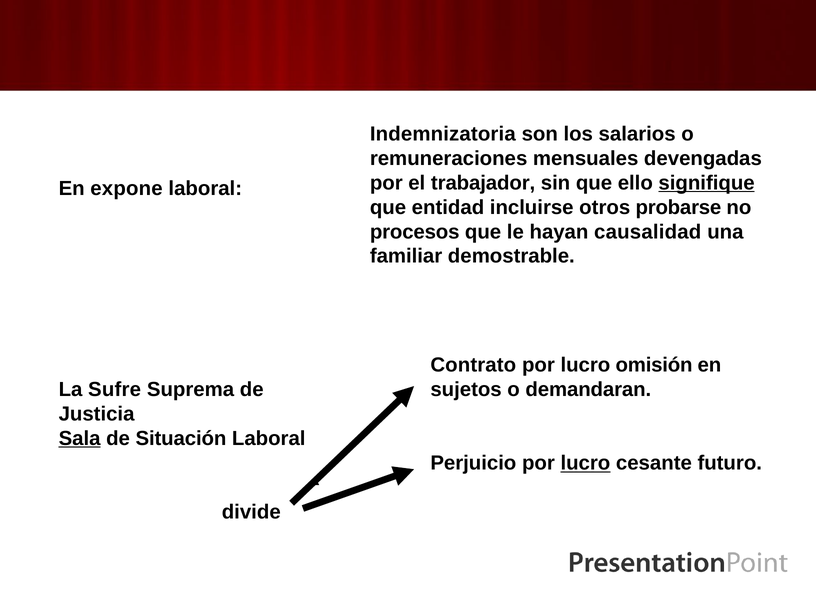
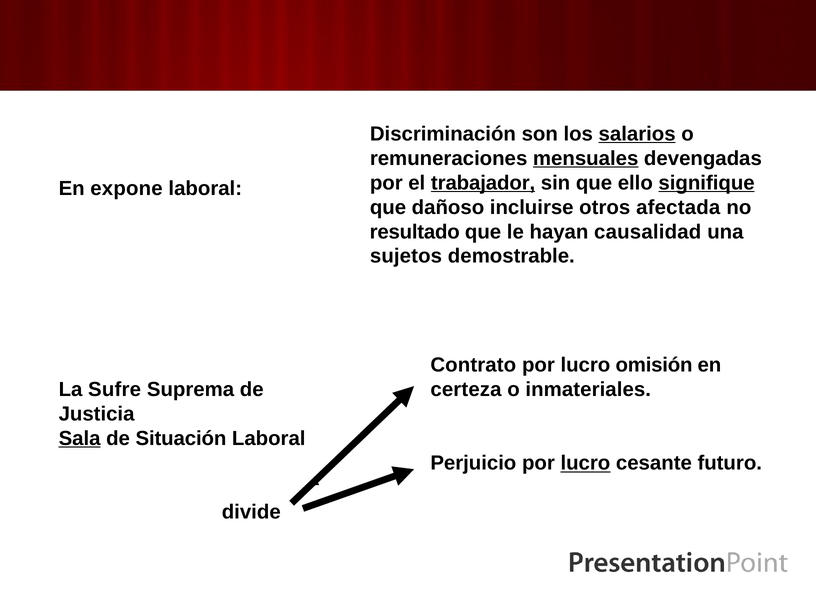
Indemnizatoria: Indemnizatoria -> Discriminación (443, 134)
salarios underline: none -> present (637, 134)
mensuales underline: none -> present (586, 158)
trabajador underline: none -> present (483, 183)
entidad: entidad -> dañoso (448, 207)
probarse: probarse -> afectada (678, 207)
procesos: procesos -> resultado (415, 232)
familiar: familiar -> sujetos (406, 256)
sujetos: sujetos -> certeza (466, 390)
demandaran: demandaran -> inmateriales (588, 390)
